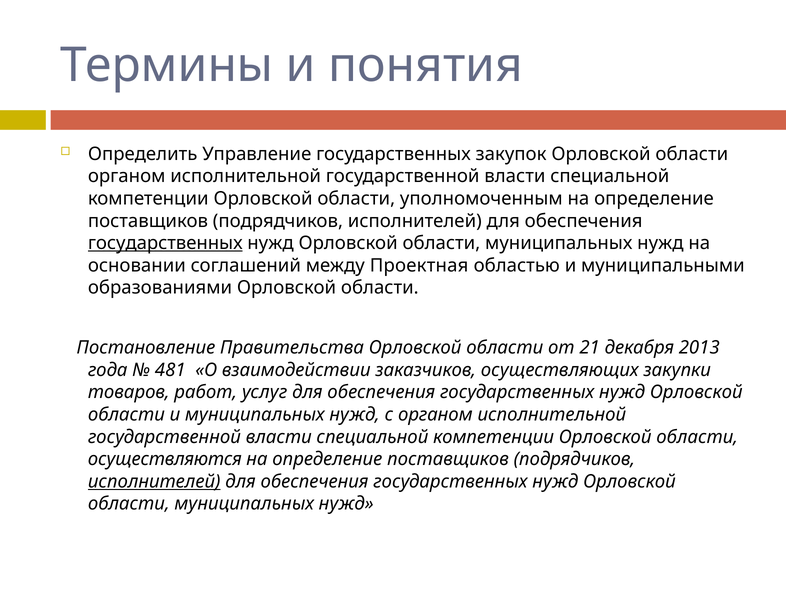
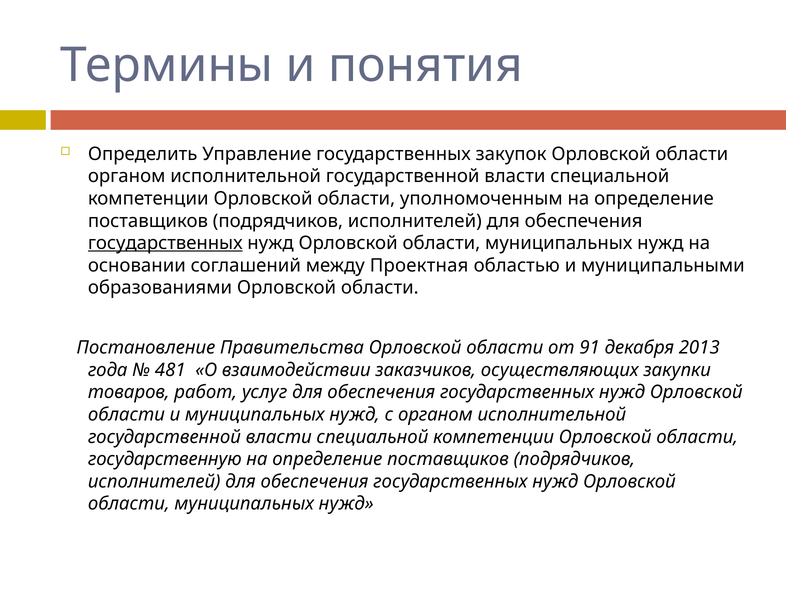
21: 21 -> 91 (590, 347)
осуществляются: осуществляются -> государственную (165, 459)
исполнителей underline: present -> none (154, 481)
